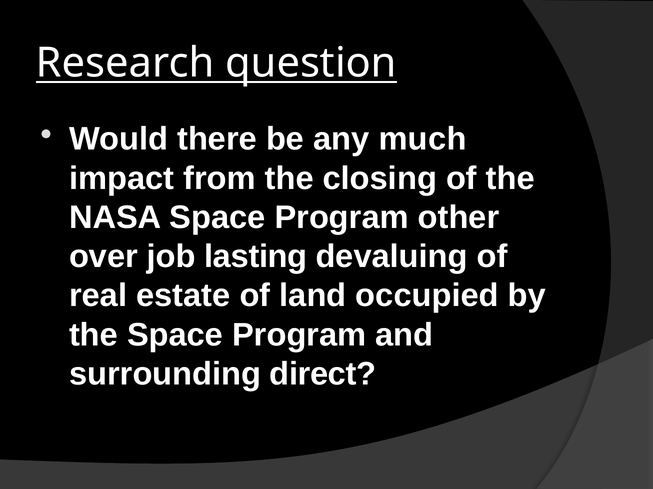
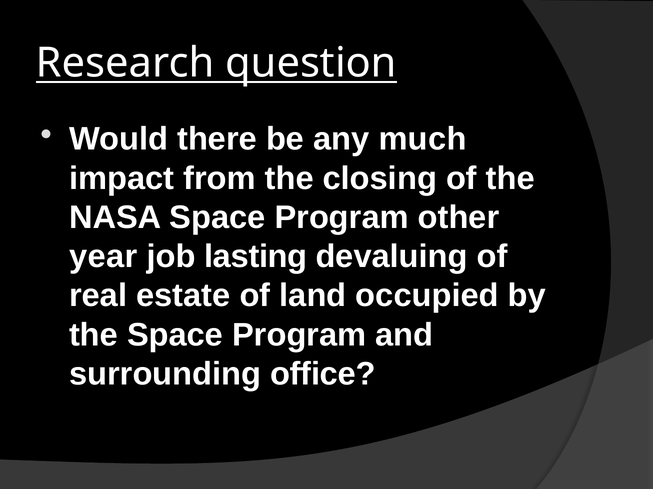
over: over -> year (103, 257)
direct: direct -> office (323, 374)
